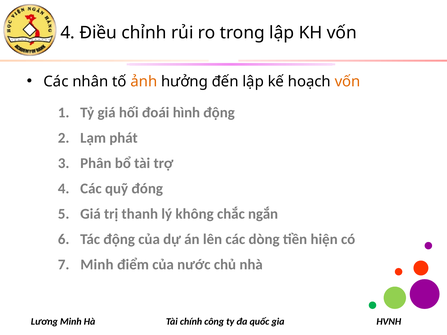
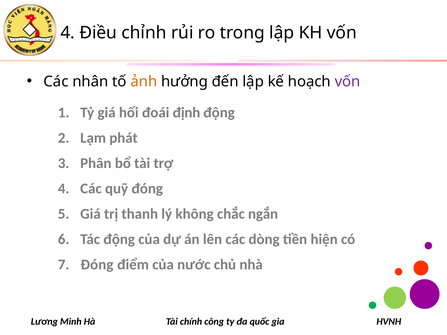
vốn colour: orange -> purple (348, 82)
hình: hình -> định (186, 113)
Minh: Minh -> Đóng (97, 265)
